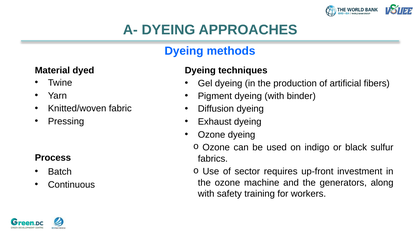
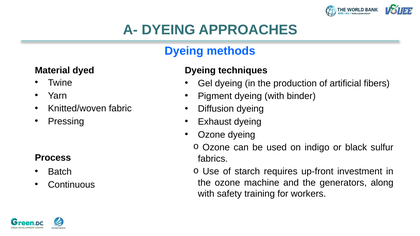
sector: sector -> starch (247, 172)
